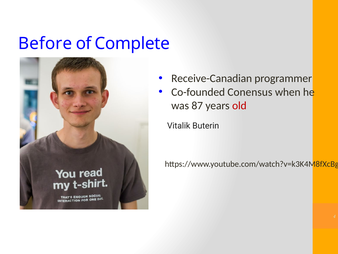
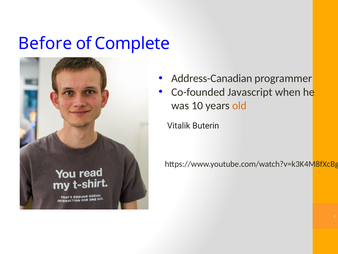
Receive-Canadian: Receive-Canadian -> Address-Canadian (212, 78)
Conensus: Conensus -> Javascript (250, 92)
87: 87 -> 10 (197, 105)
old colour: red -> orange (239, 105)
